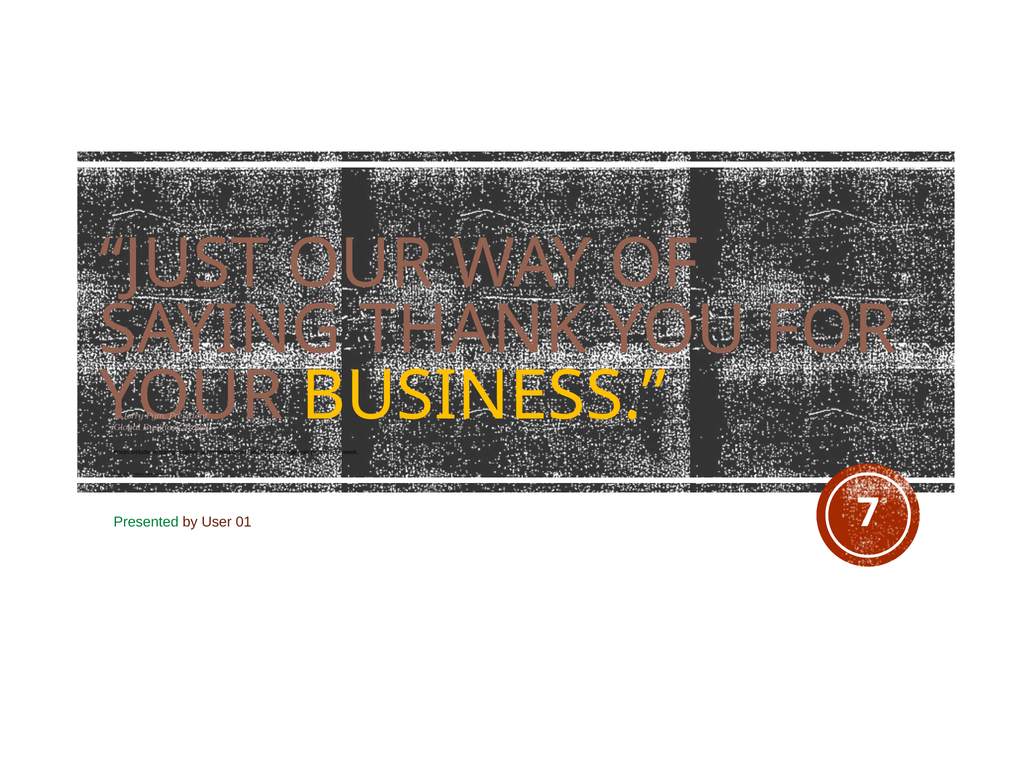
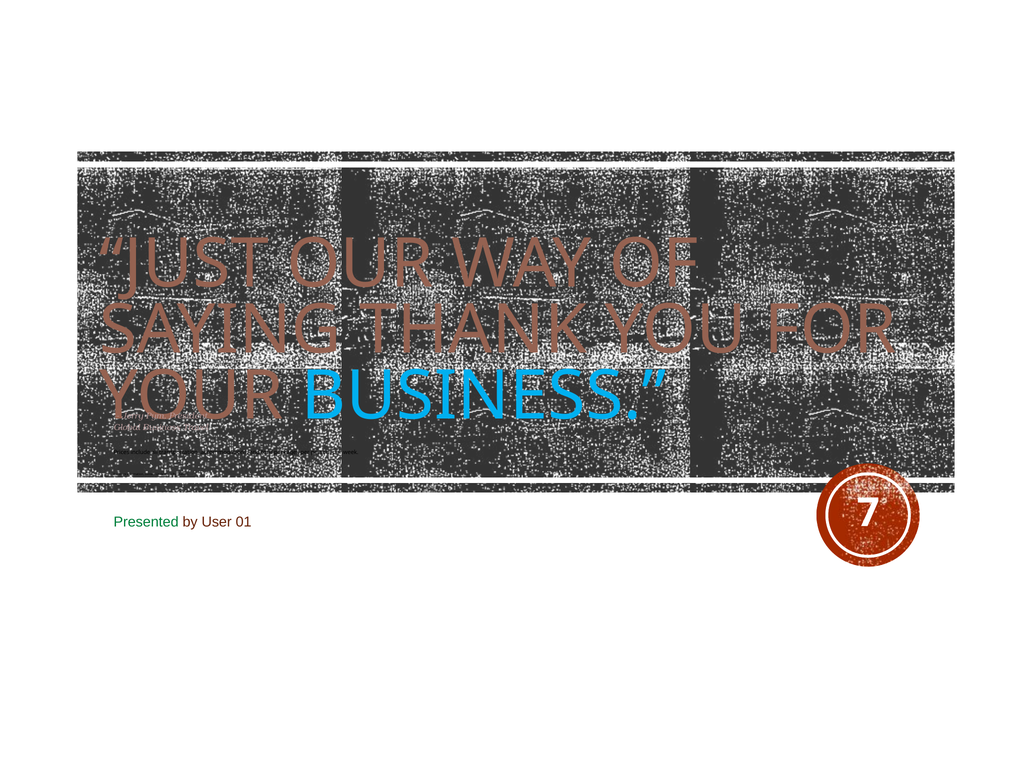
BUSINESS colour: yellow -> light blue (484, 396)
